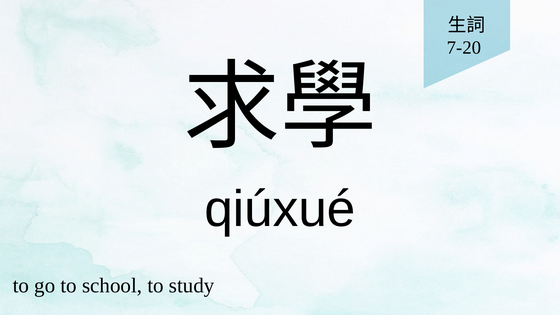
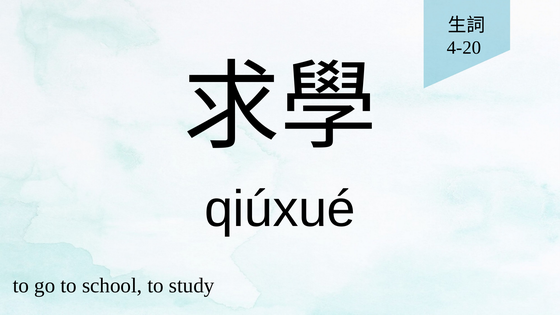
7-20: 7-20 -> 4-20 (464, 48)
